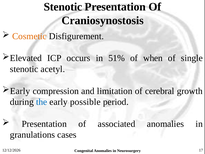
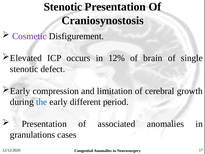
Cosmetic colour: orange -> purple (29, 36)
51%: 51% -> 12% (117, 58)
when: when -> brain (153, 58)
acetyl: acetyl -> defect (53, 69)
possible: possible -> different (85, 102)
